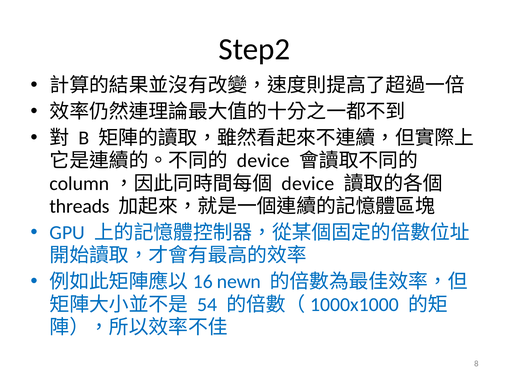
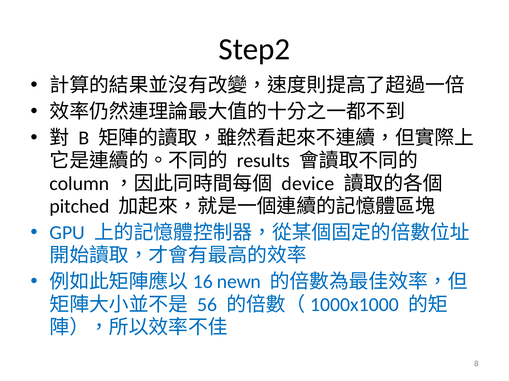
device: device -> results (263, 161)
threads: threads -> pitched (80, 207)
54: 54 -> 56 (207, 305)
